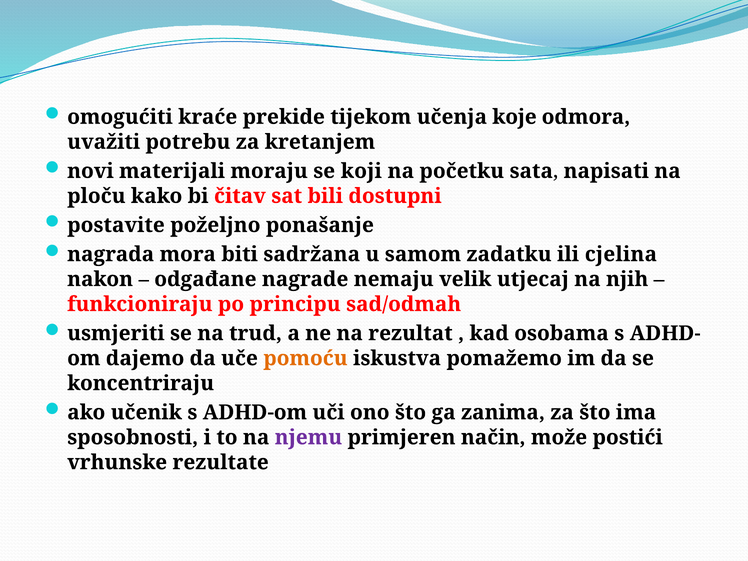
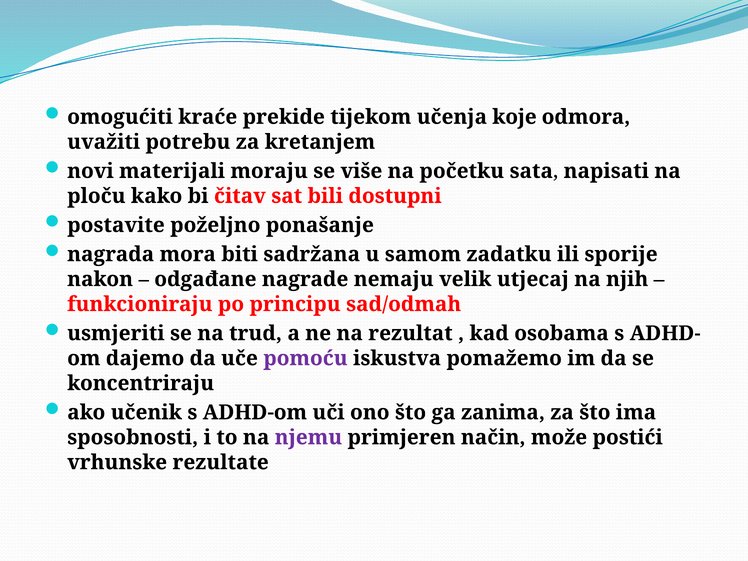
koji: koji -> više (361, 171)
cjelina: cjelina -> sporije (621, 254)
pomoću colour: orange -> purple (305, 358)
